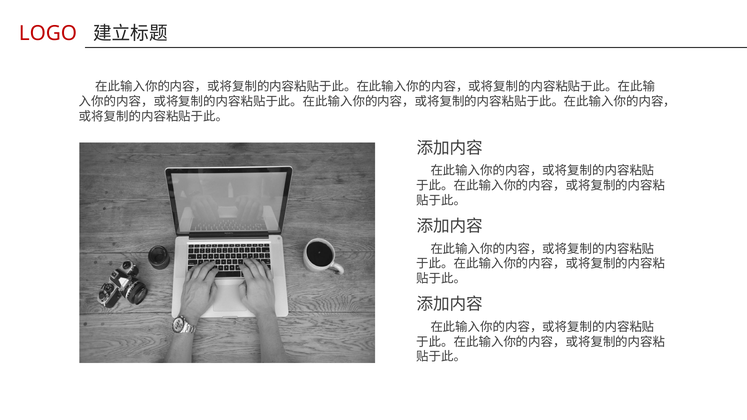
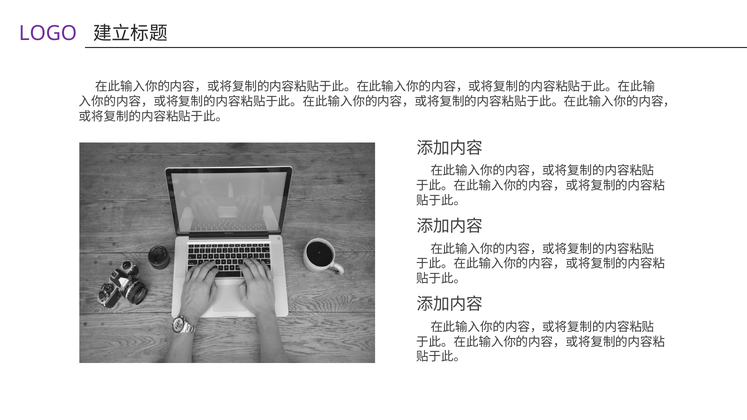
LOGO colour: red -> purple (48, 34)
